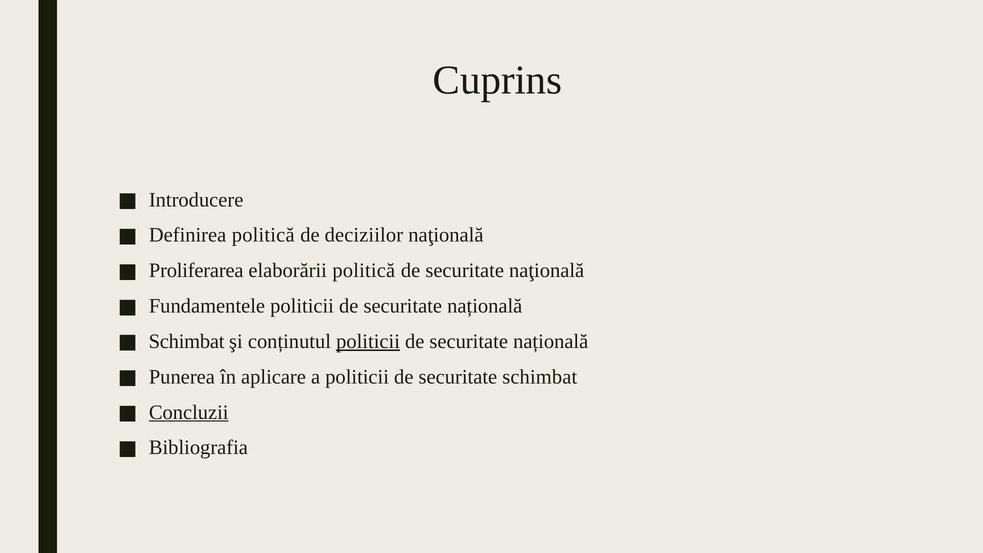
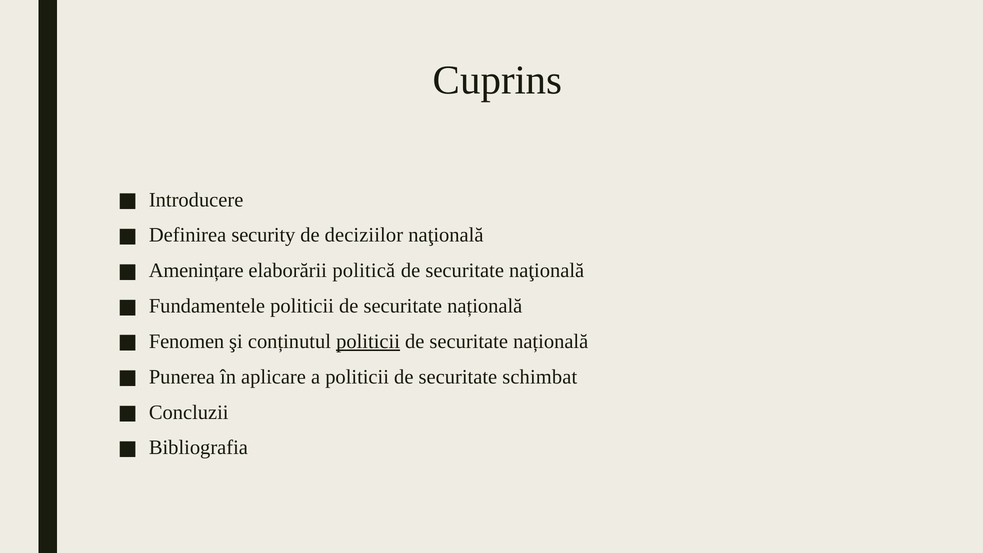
Definirea politică: politică -> security (263, 235)
Proliferarea: Proliferarea -> Amenințare (196, 271)
Schimbat: Schimbat -> Fenomen (187, 341)
Concluzii underline: present -> none (189, 412)
